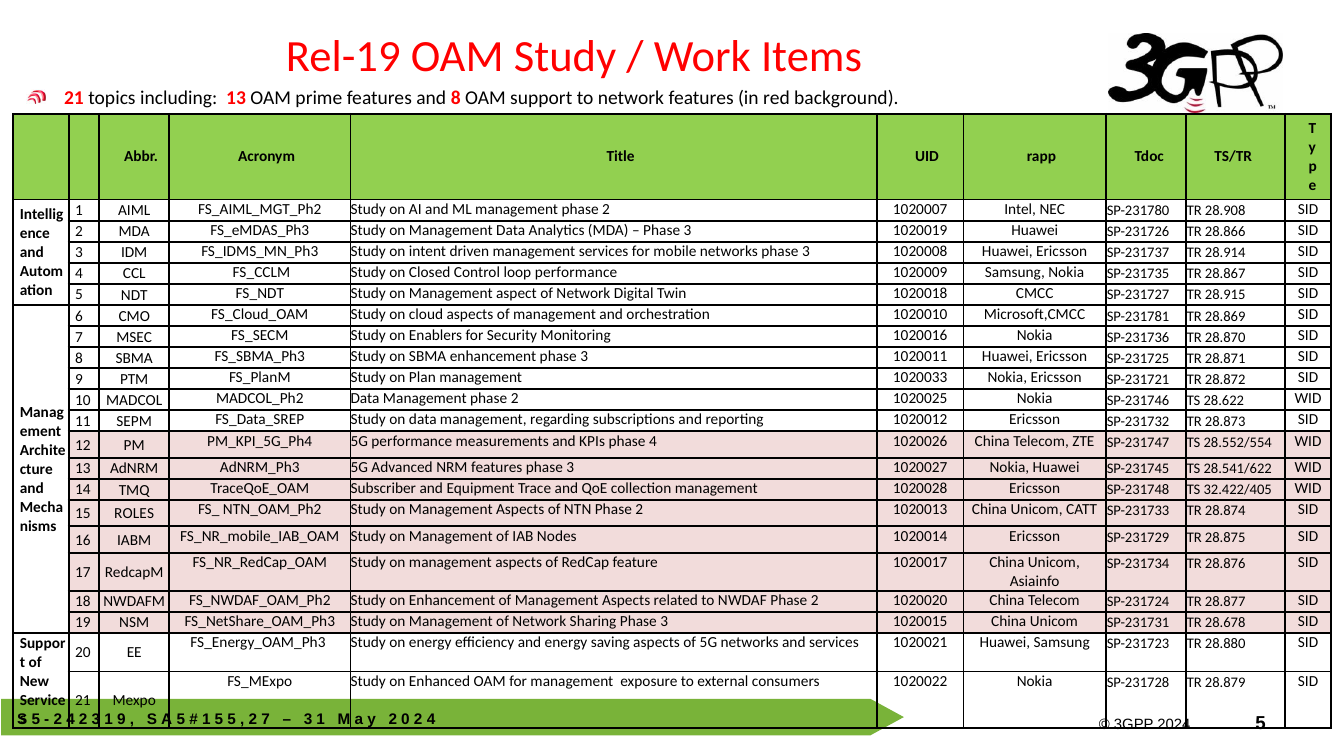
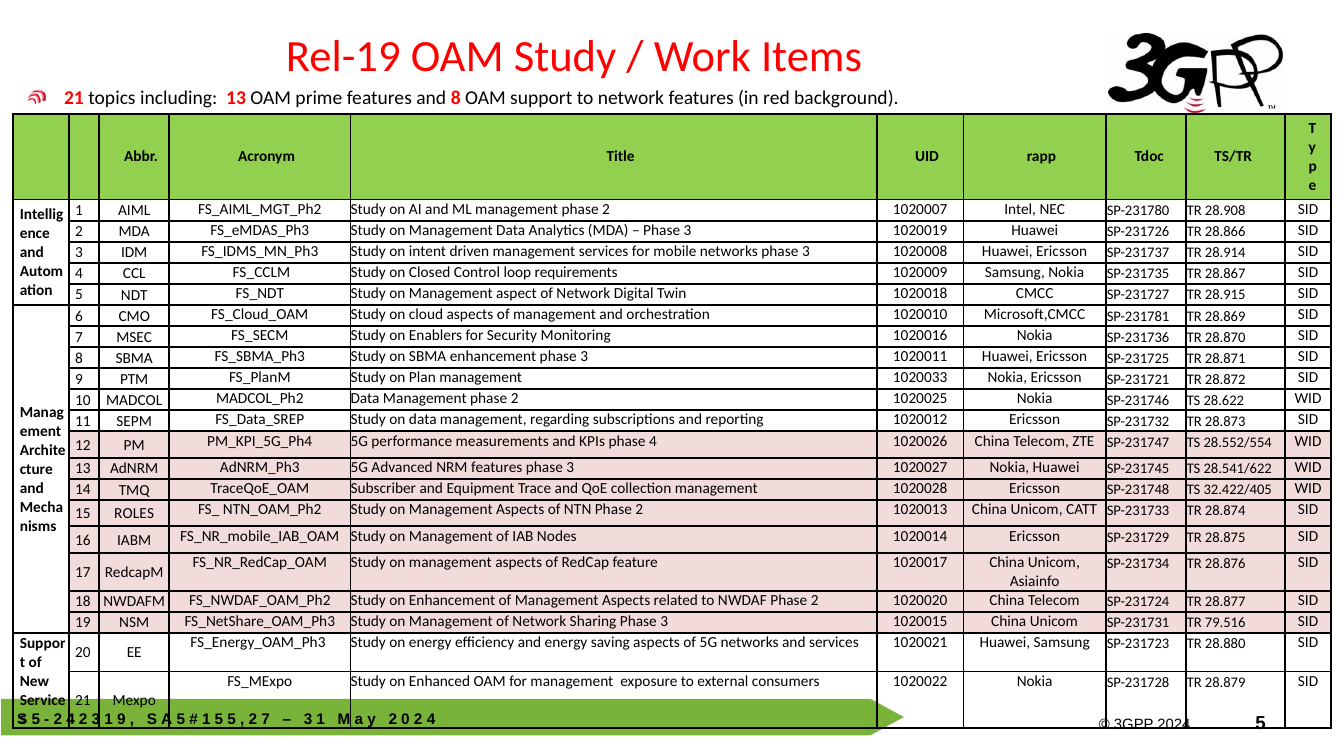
loop performance: performance -> requirements (576, 272)
28.678: 28.678 -> 79.516 (1225, 623)
